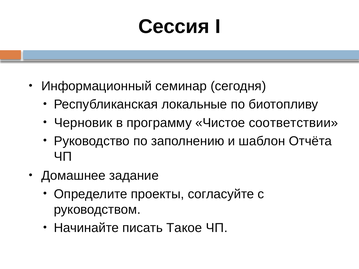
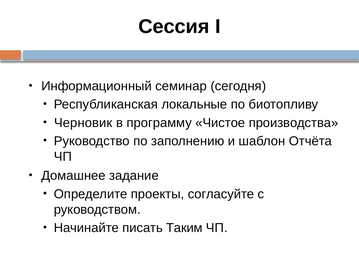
соответствии: соответствии -> производства (294, 123)
Такое: Такое -> Таким (184, 228)
